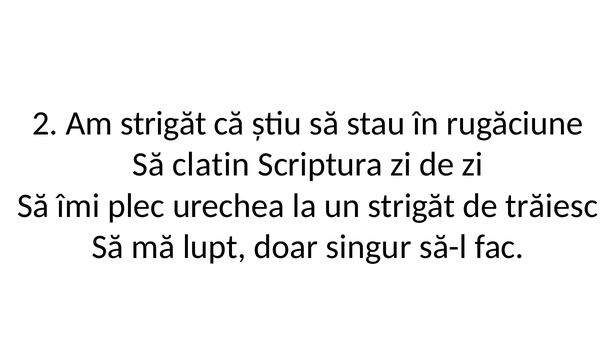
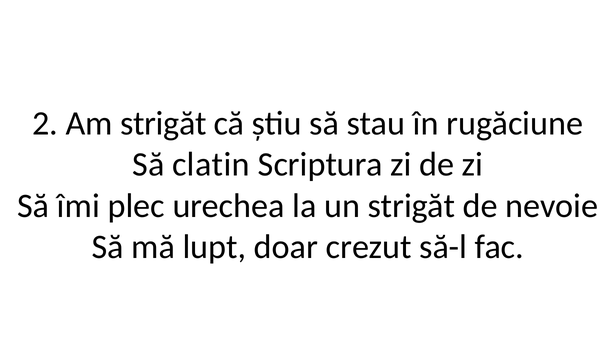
trăiesc: trăiesc -> nevoie (552, 205)
singur: singur -> crezut (369, 246)
